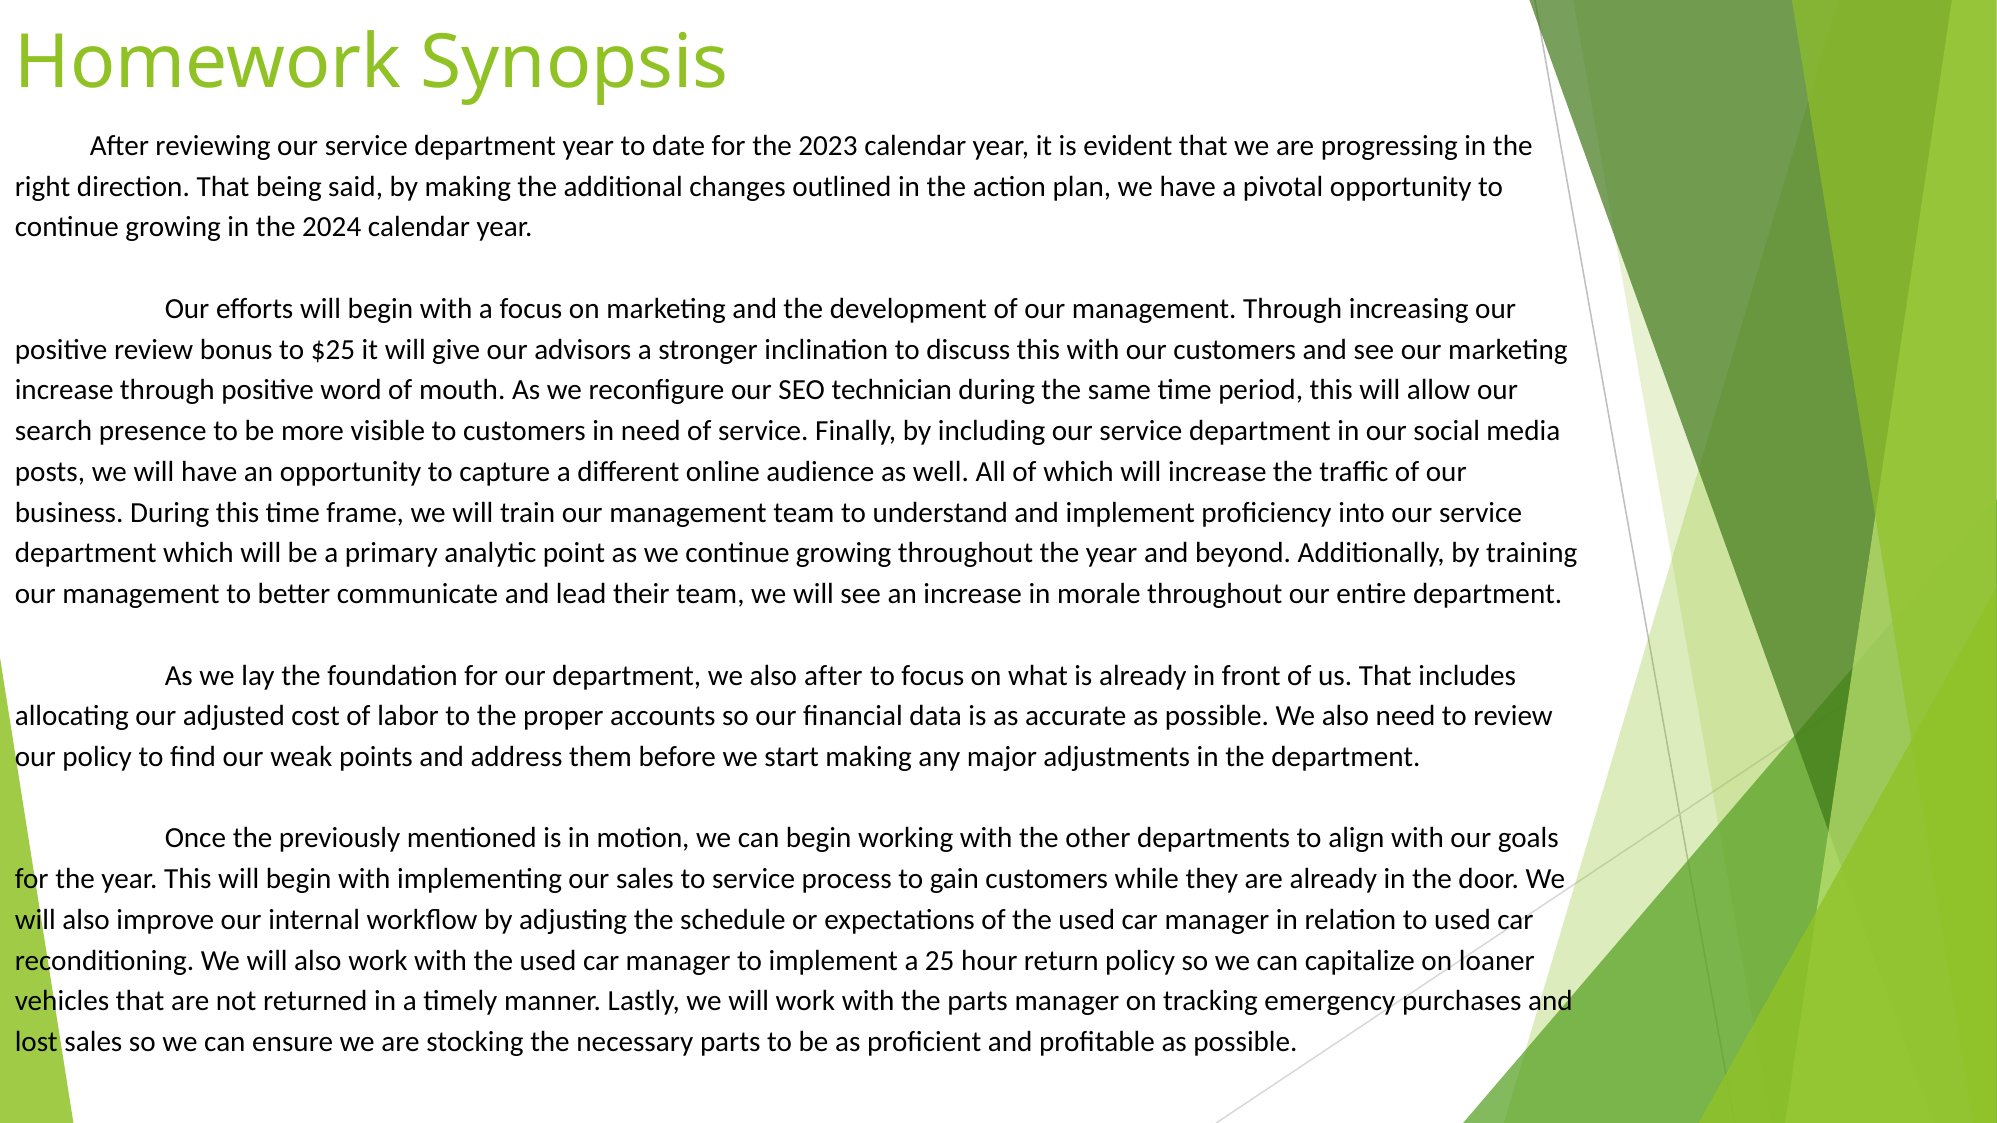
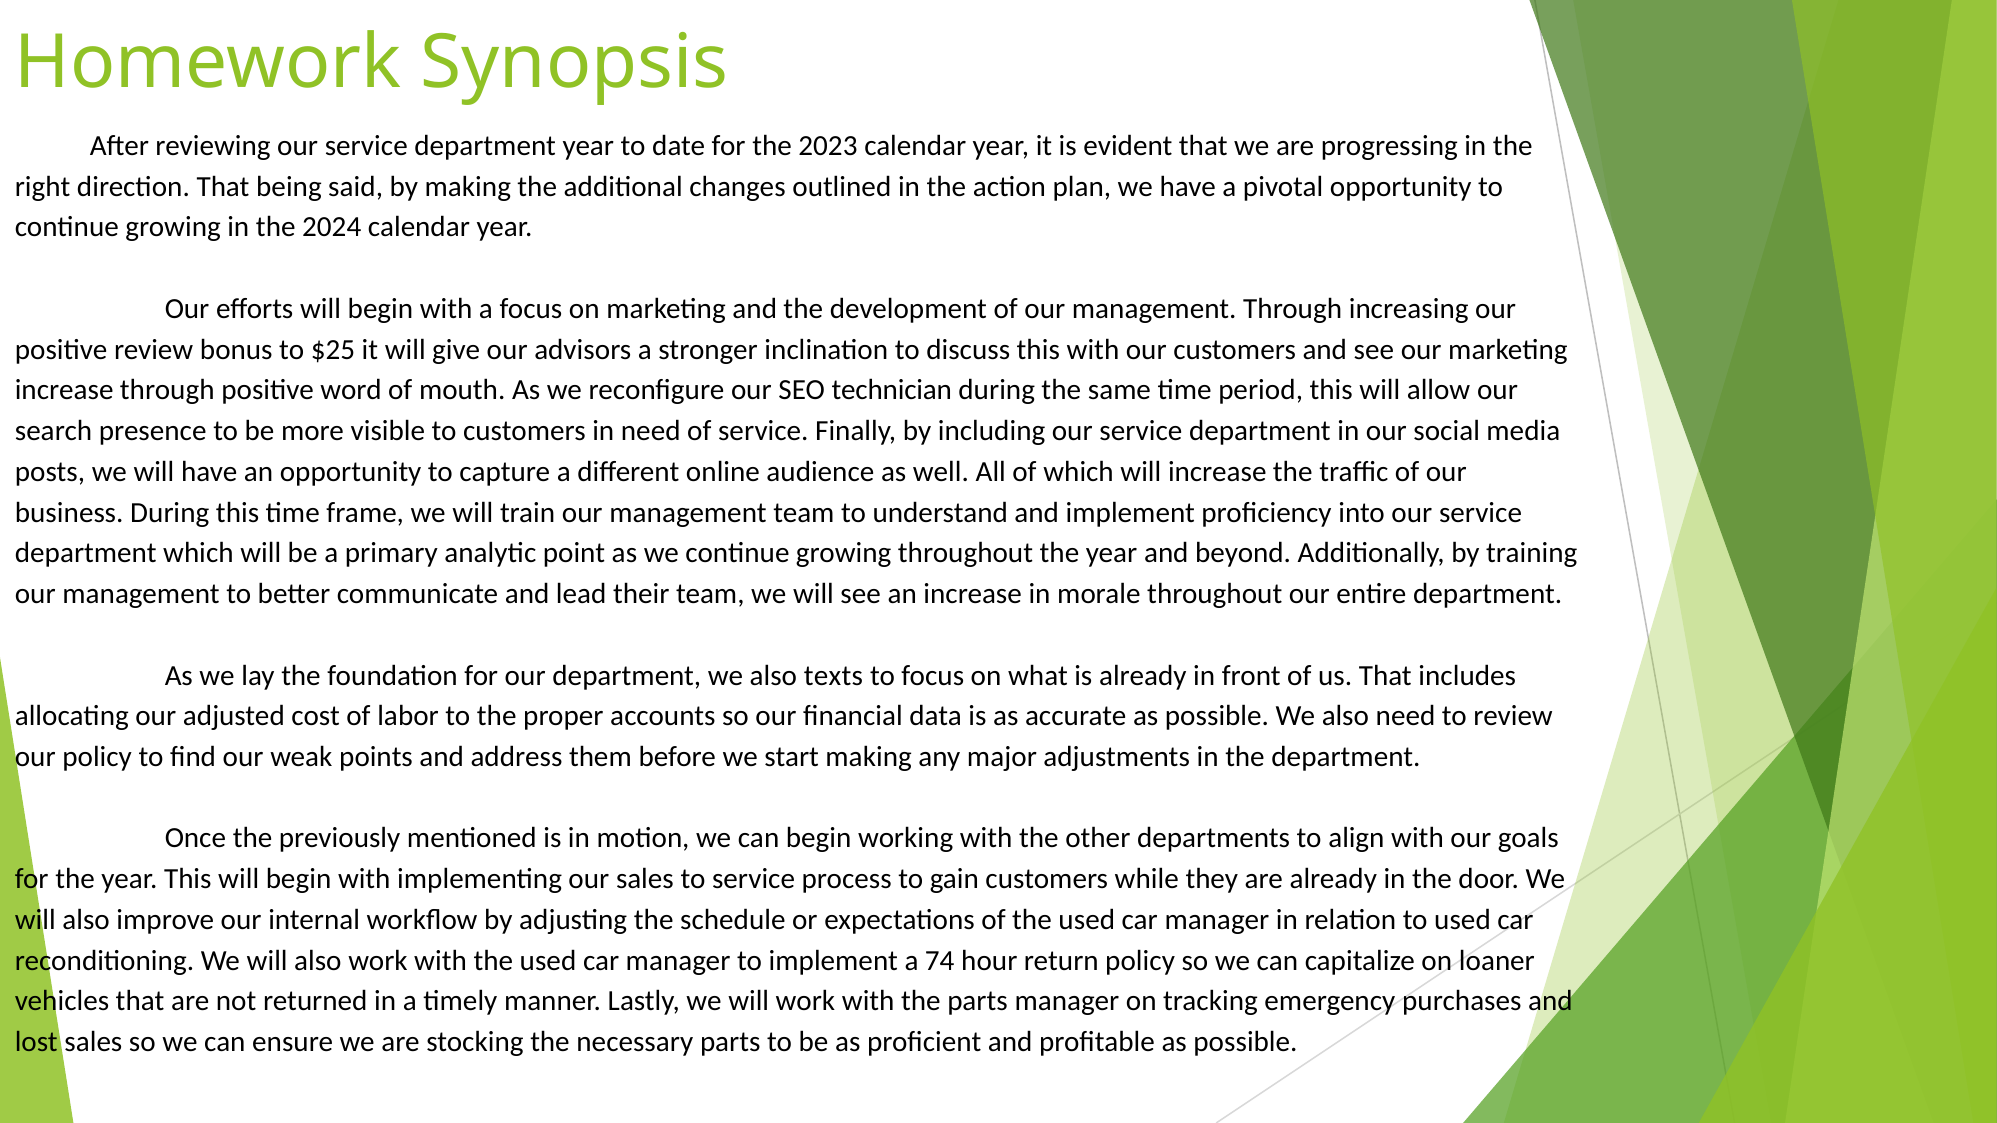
also after: after -> texts (833, 676)
25: 25 -> 74 (940, 961)
